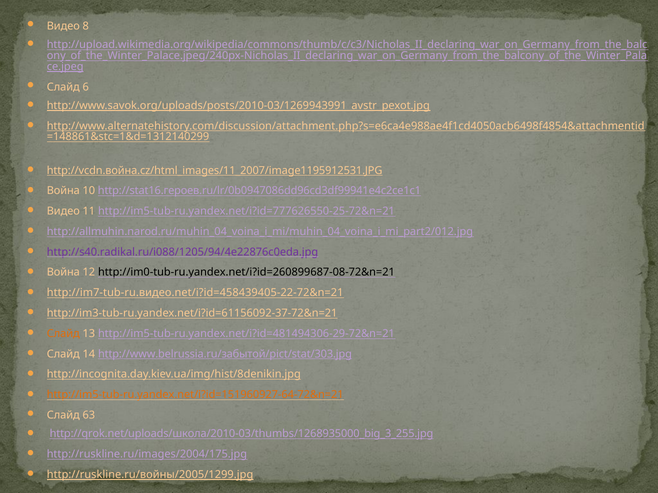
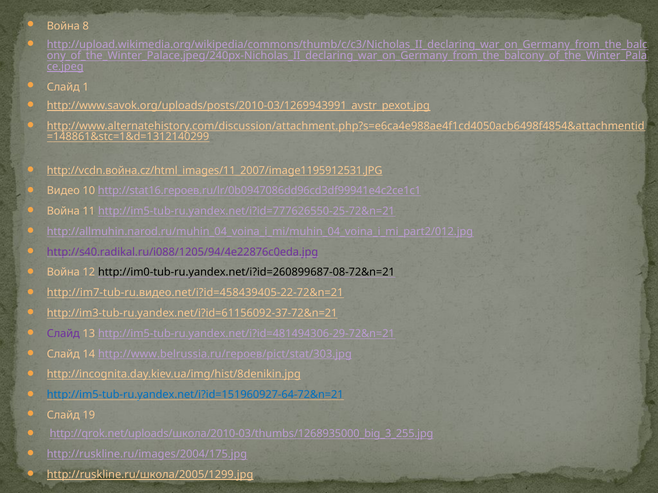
Видео: Видео -> Война (63, 26)
6: 6 -> 1 (86, 87)
Война: Война -> Видео (63, 191)
Видео: Видео -> Война (63, 211)
Слайд colour: orange -> purple (63, 334)
http://www.belrussia.ru/забытой/pict/stat/303.jpg: http://www.belrussia.ru/забытой/pict/stat/303.jpg -> http://www.belrussia.ru/героев/pict/stat/303.jpg (225, 354)
http://im5-tub-ru.yandex.net/i?id=151960927-64-72&n=21 colour: orange -> blue (195, 395)
63: 63 -> 19 (89, 416)
http://ruskline.ru/войны/2005/1299.jpg: http://ruskline.ru/войны/2005/1299.jpg -> http://ruskline.ru/школа/2005/1299.jpg (150, 475)
